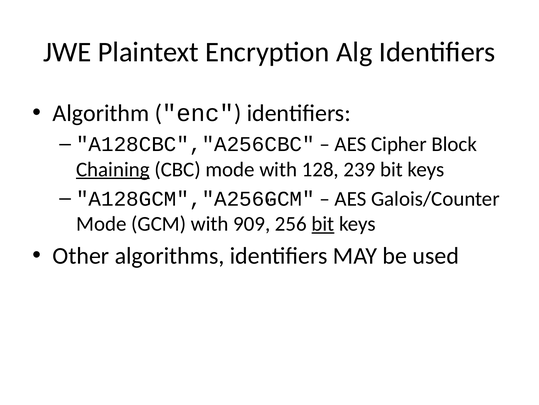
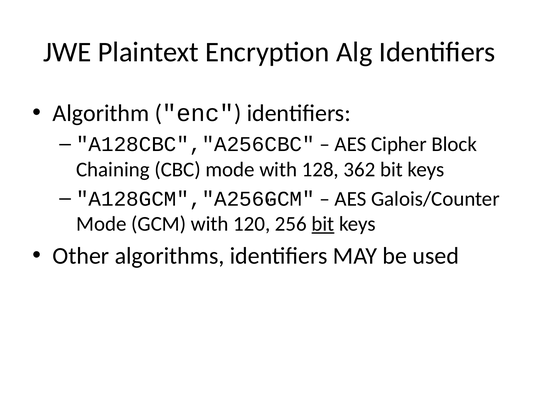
Chaining underline: present -> none (113, 169)
239: 239 -> 362 (359, 169)
909: 909 -> 120 (252, 224)
